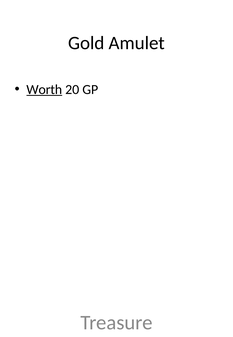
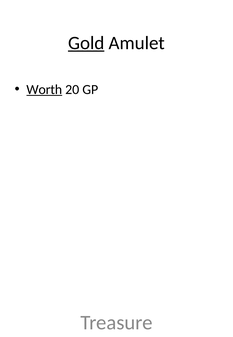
Gold underline: none -> present (86, 43)
